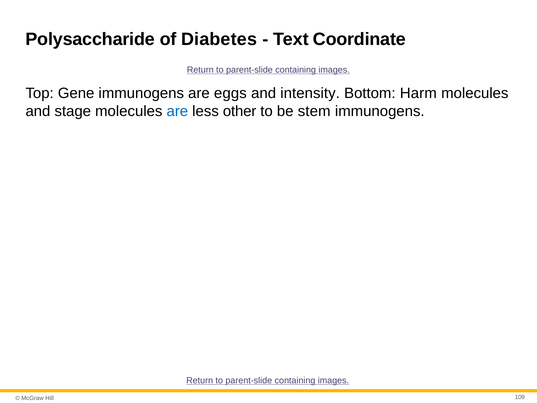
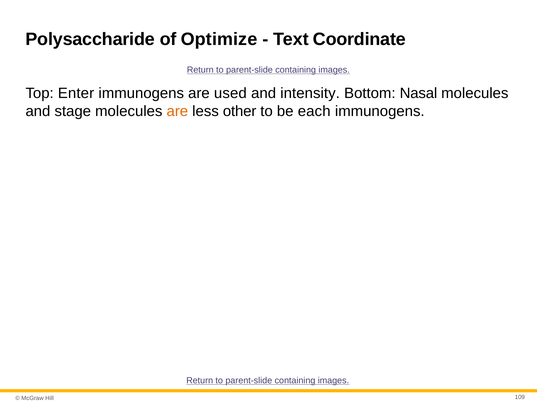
Diabetes: Diabetes -> Optimize (219, 39)
Gene: Gene -> Enter (76, 93)
eggs: eggs -> used (230, 93)
Harm: Harm -> Nasal (418, 93)
are colour: blue -> orange (177, 111)
stem: stem -> each (314, 111)
